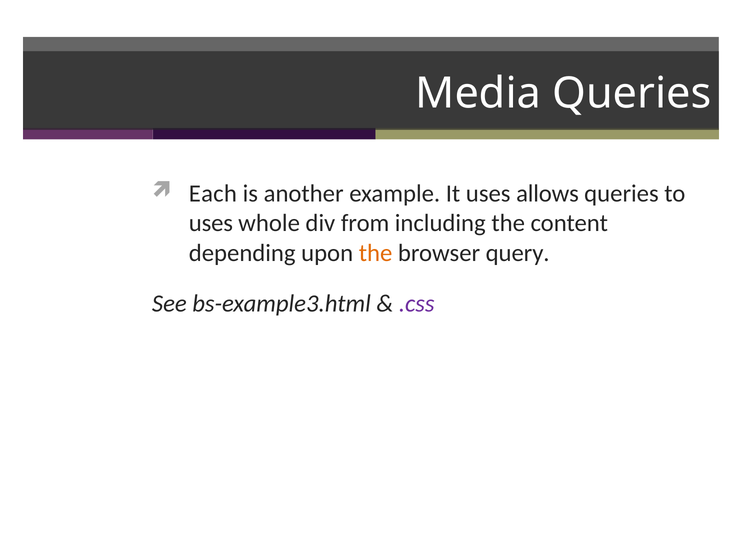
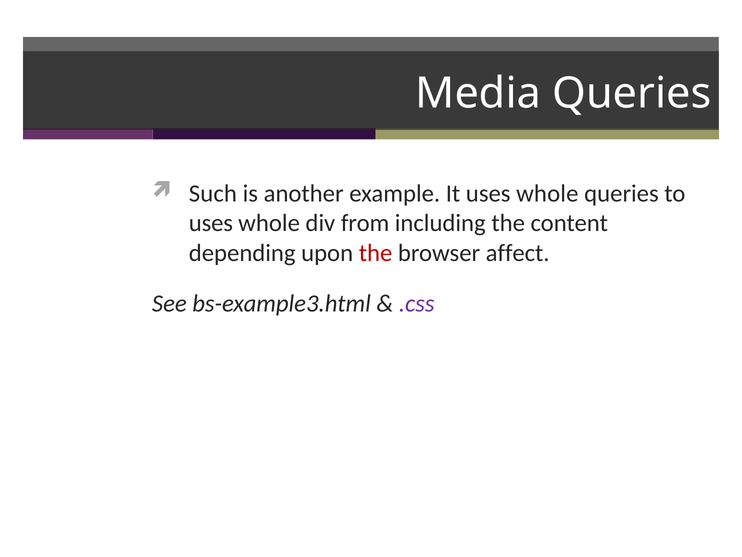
Each: Each -> Such (213, 193)
It uses allows: allows -> whole (547, 193)
the colour: orange -> red (376, 253)
query: query -> affect (518, 253)
